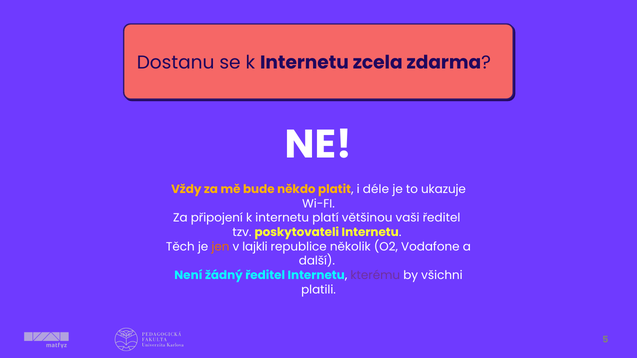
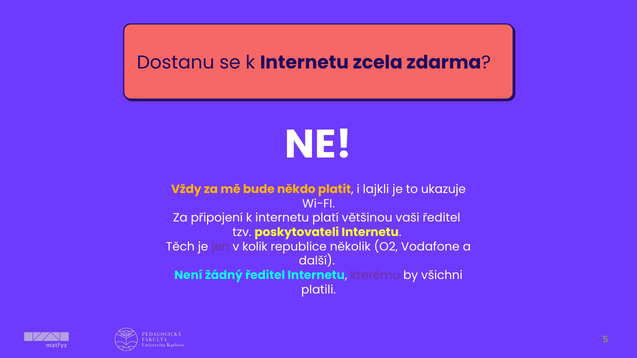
déle: déle -> lajkli (376, 189)
jen colour: orange -> purple (220, 247)
lajkli: lajkli -> kolik (255, 247)
